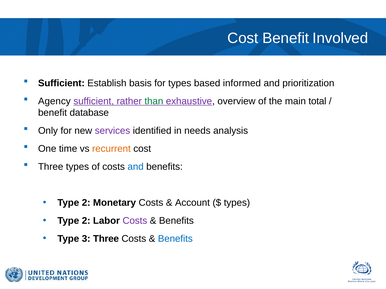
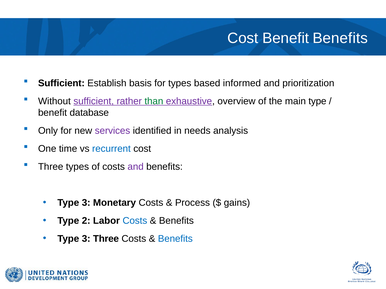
Benefit Involved: Involved -> Benefits (340, 38)
Agency: Agency -> Without (54, 101)
main total: total -> type (317, 101)
recurrent colour: orange -> blue (111, 149)
and colour: blue -> purple (136, 167)
2: 2 -> 3 (86, 203)
Account: Account -> Process (192, 203)
types: types -> gains (237, 203)
Costs colour: purple -> blue (135, 221)
